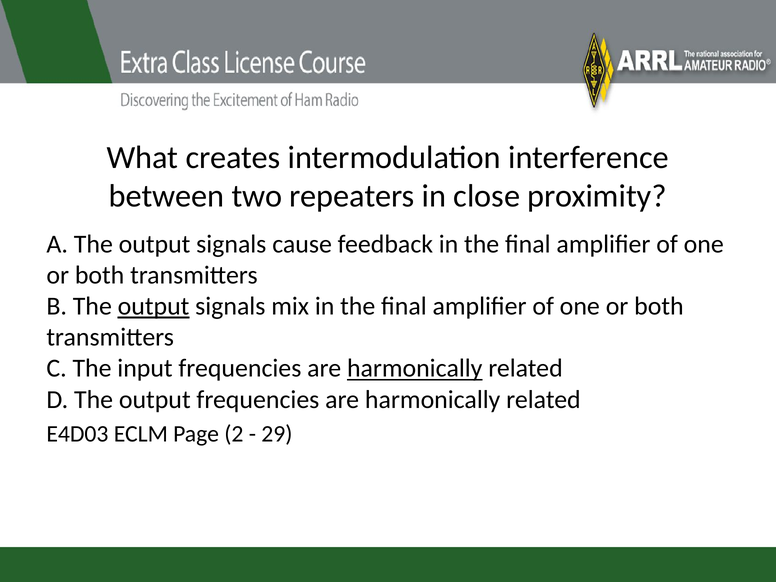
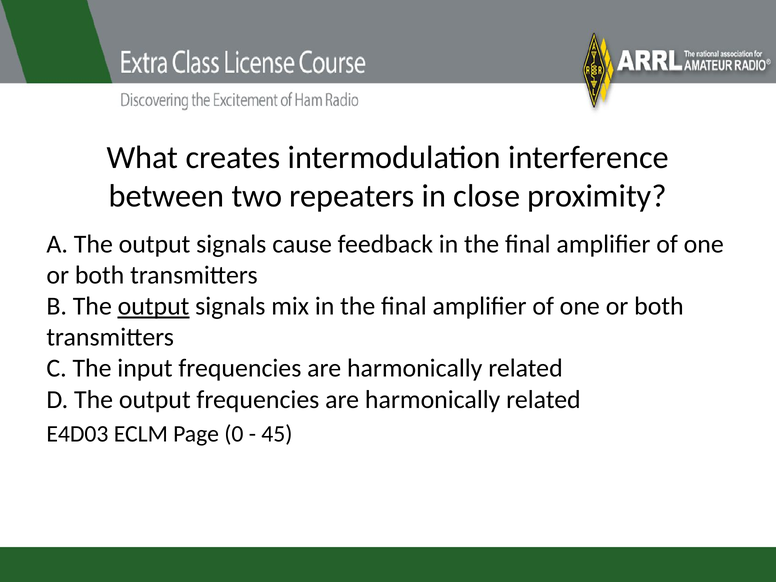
harmonically underline: present -> none (415, 368)
2: 2 -> 0 (234, 434)
29: 29 -> 45 (277, 434)
